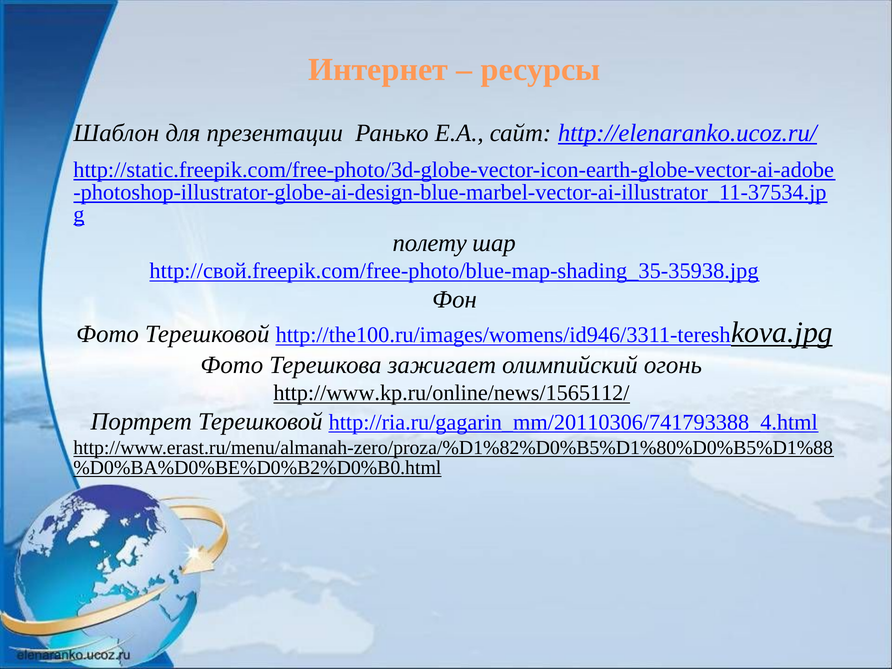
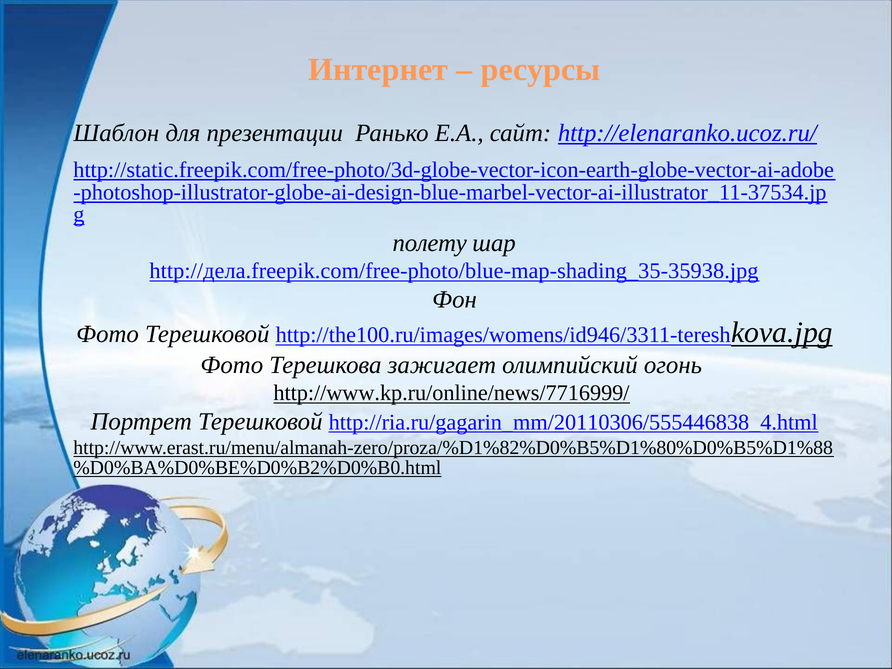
http://свой.freepik.com/free-photo/blue-map-shading_35-35938.jpg: http://свой.freepik.com/free-photo/blue-map-shading_35-35938.jpg -> http://дела.freepik.com/free-photo/blue-map-shading_35-35938.jpg (454, 271)
http://www.kp.ru/online/news/1565112/: http://www.kp.ru/online/news/1565112/ -> http://www.kp.ru/online/news/7716999/ (451, 393)
http://ria.ru/gagarin_mm/20110306/741793388_4.html: http://ria.ru/gagarin_mm/20110306/741793388_4.html -> http://ria.ru/gagarin_mm/20110306/555446838_4.html (573, 422)
